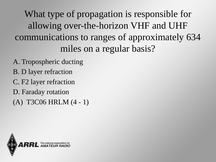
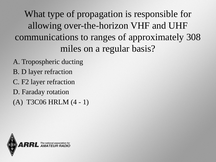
634: 634 -> 308 (194, 37)
